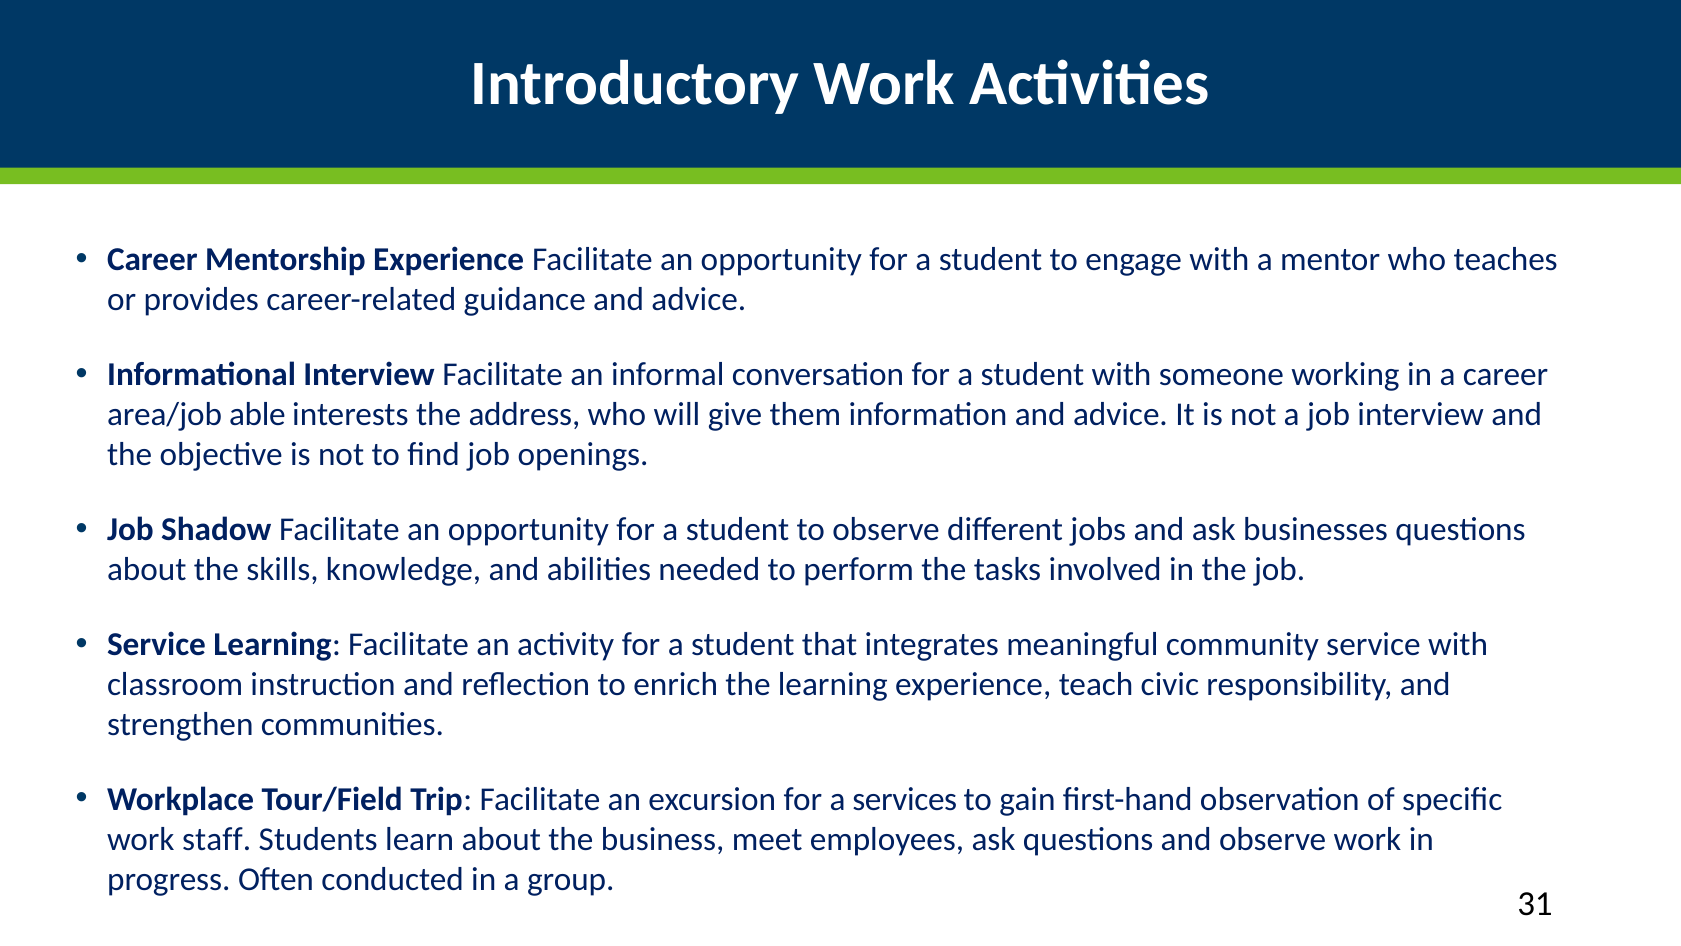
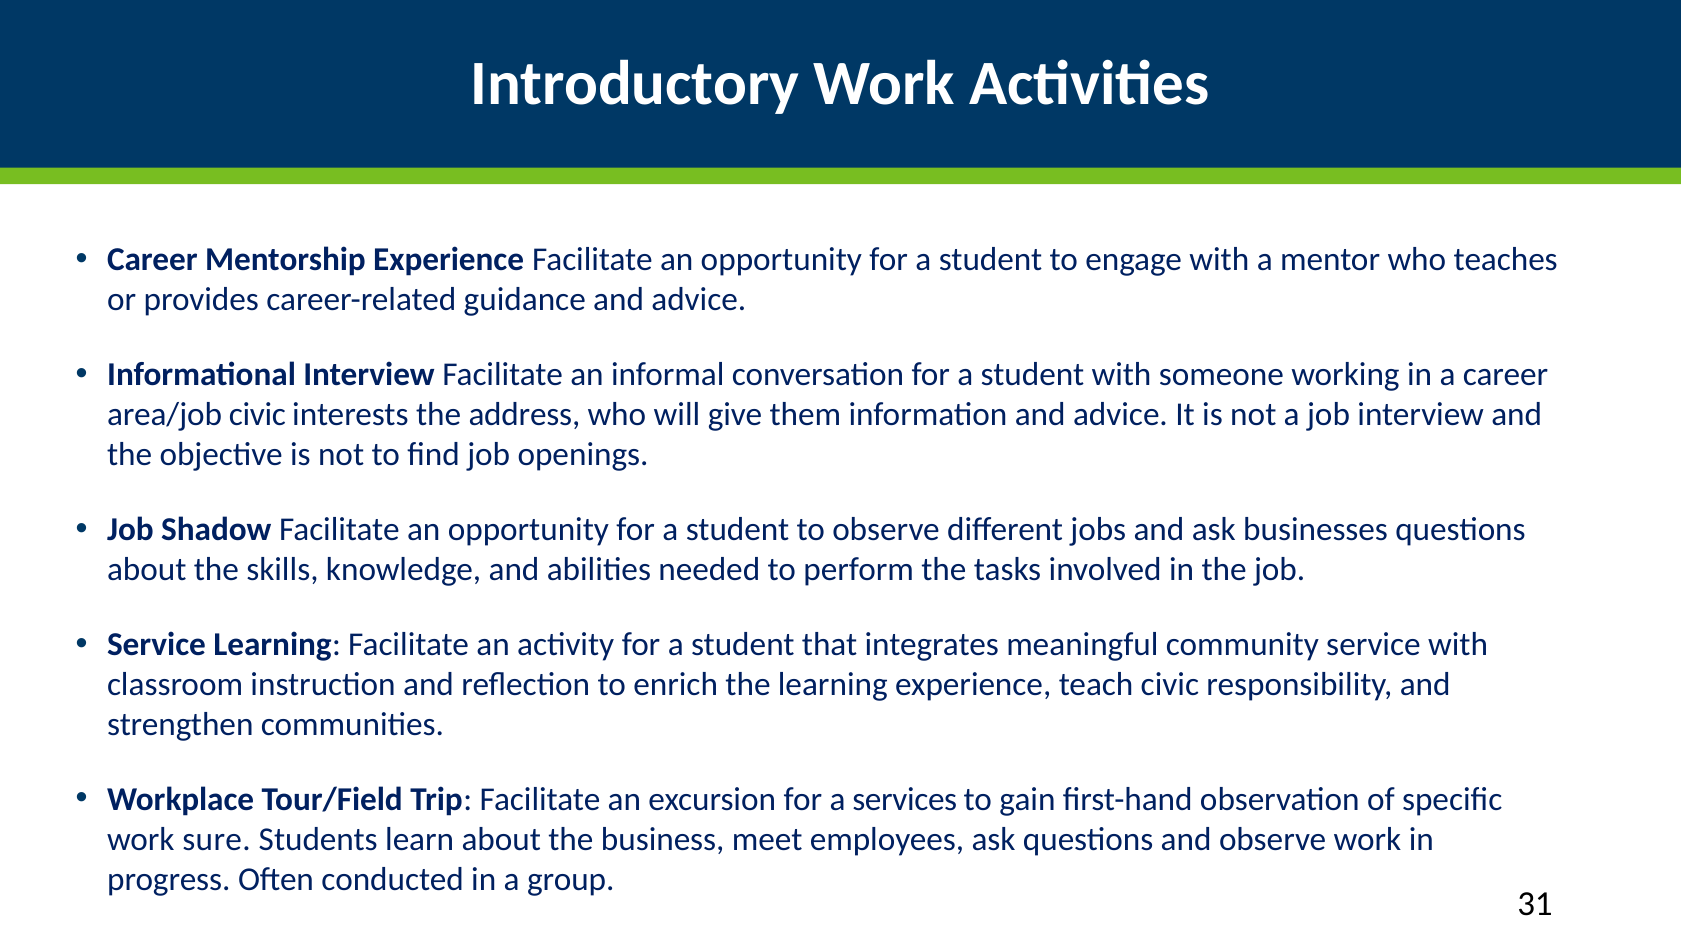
area/job able: able -> civic (257, 415)
staff: staff -> sure (217, 839)
